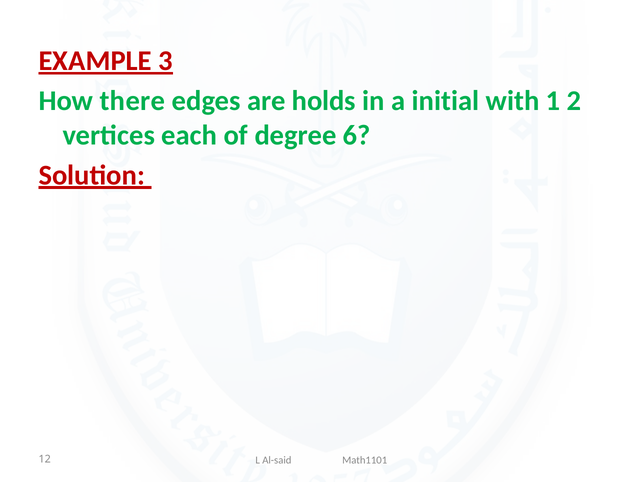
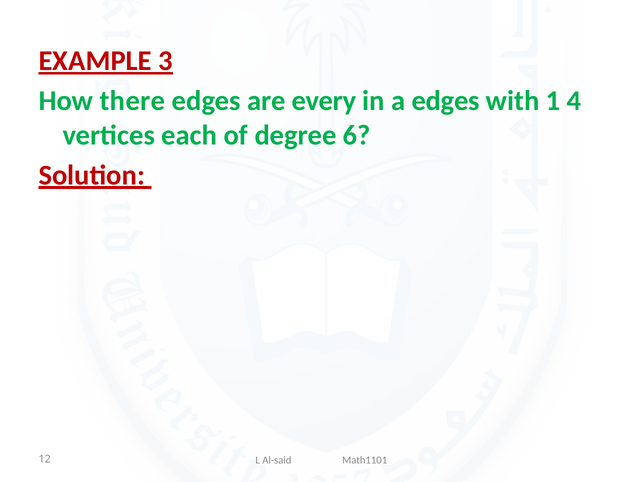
holds: holds -> every (324, 101)
a initial: initial -> edges (446, 101)
2: 2 -> 4 (574, 101)
